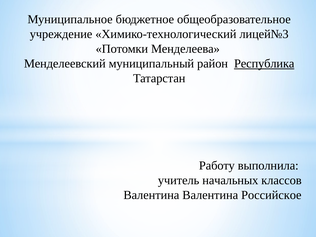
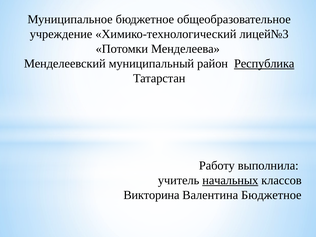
начальных underline: none -> present (230, 180)
Валентина: Валентина -> Викторина (151, 195)
Валентина Российское: Российское -> Бюджетное (271, 195)
